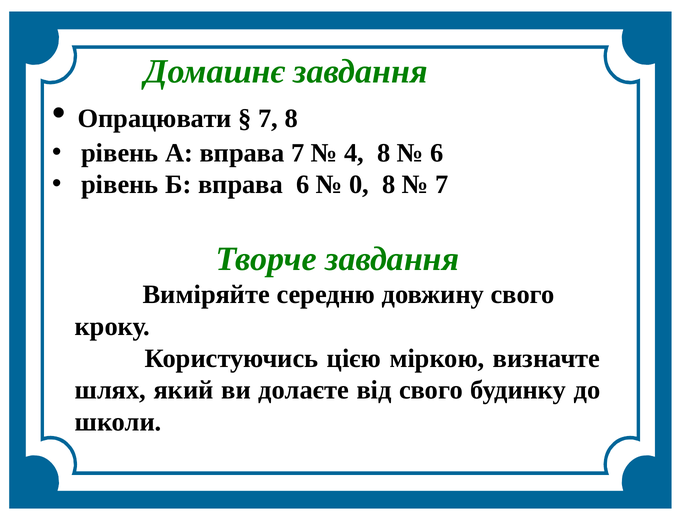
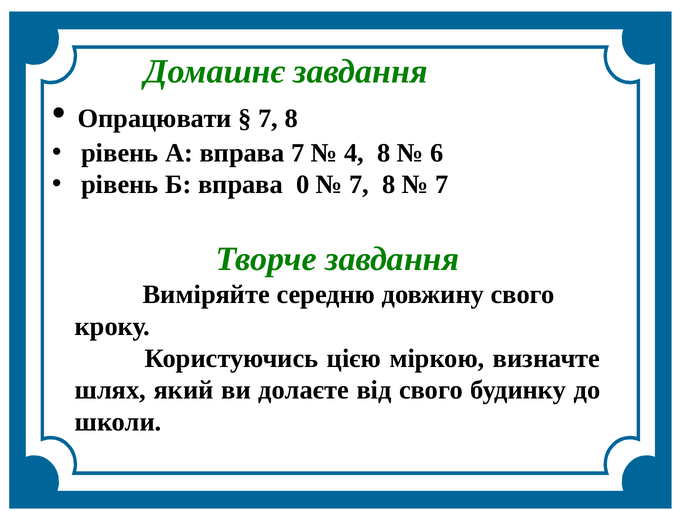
вправа 6: 6 -> 0 (303, 185)
0: 0 -> 7 (359, 185)
